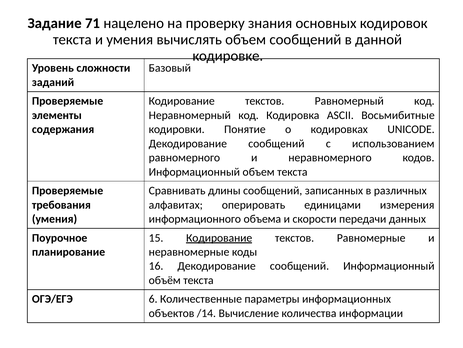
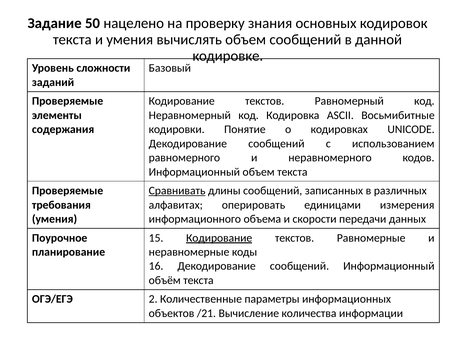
71: 71 -> 50 (92, 23)
Сравнивать underline: none -> present (177, 190)
6: 6 -> 2 (153, 298)
/14: /14 -> /21 (206, 313)
